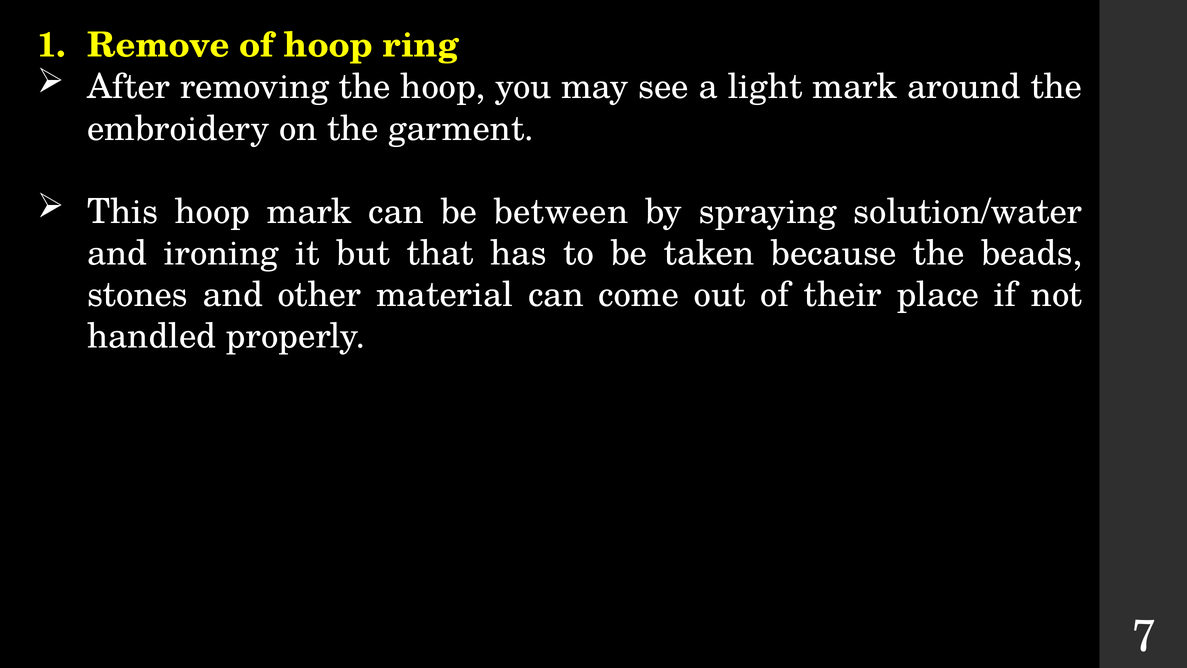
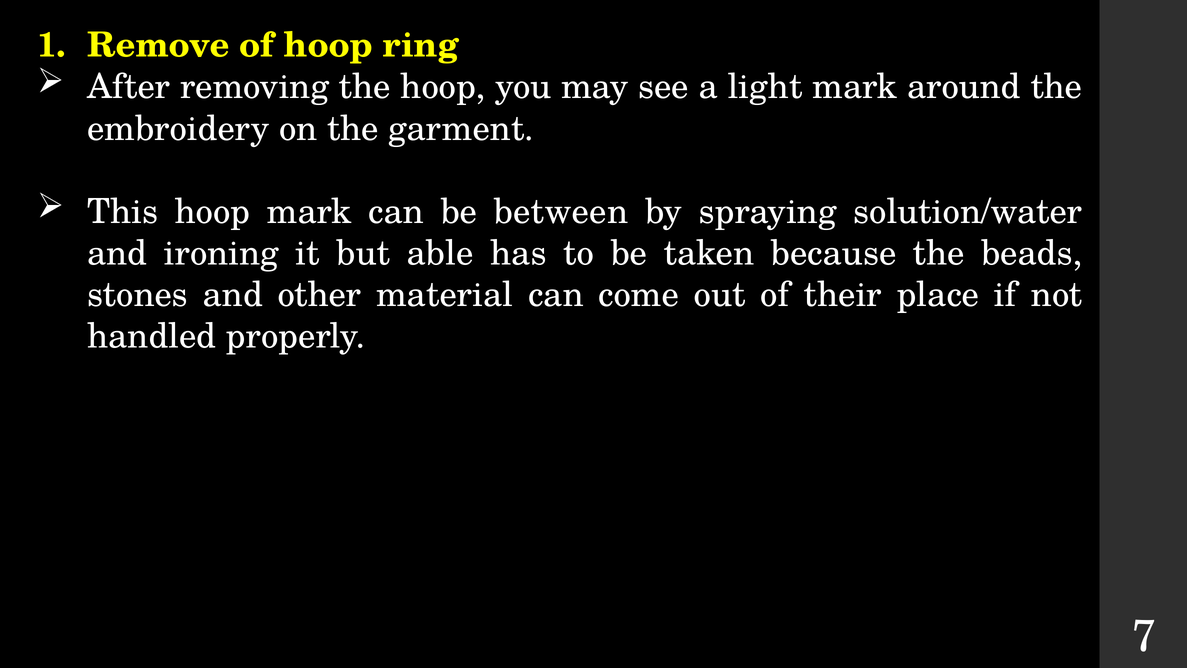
that: that -> able (440, 253)
